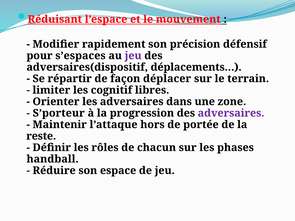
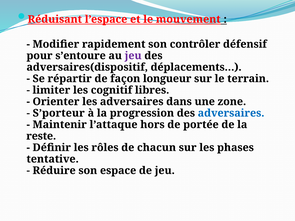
précision: précision -> contrôler (195, 44)
s’espaces: s’espaces -> s’entoure (81, 56)
déplacer: déplacer -> longueur (167, 79)
adversaires colour: purple -> blue (231, 113)
handball: handball -> tentative (53, 159)
